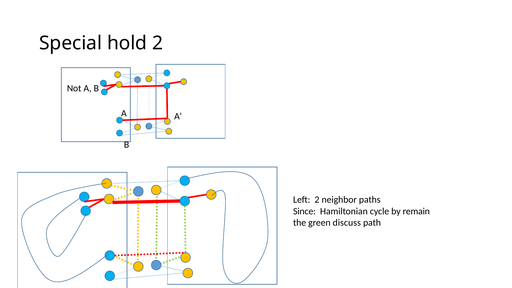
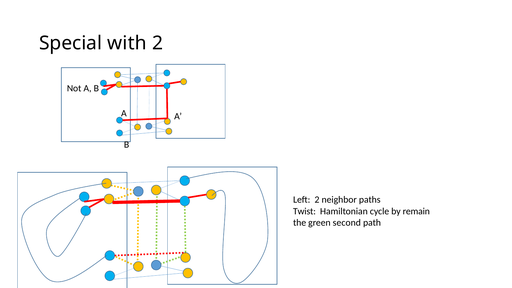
hold: hold -> with (127, 43)
Since: Since -> Twist (304, 211)
discuss: discuss -> second (347, 223)
